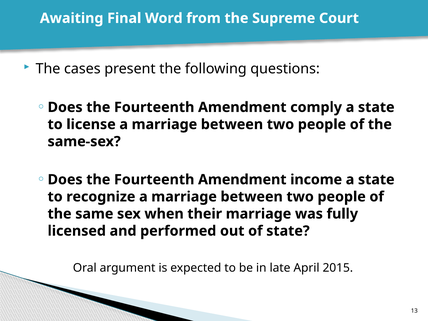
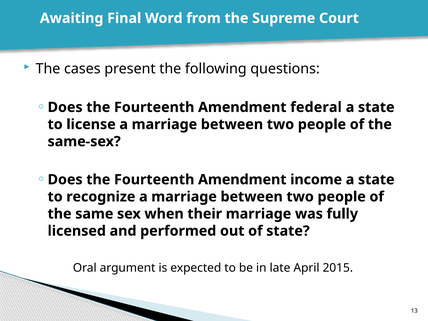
comply: comply -> federal (316, 107)
